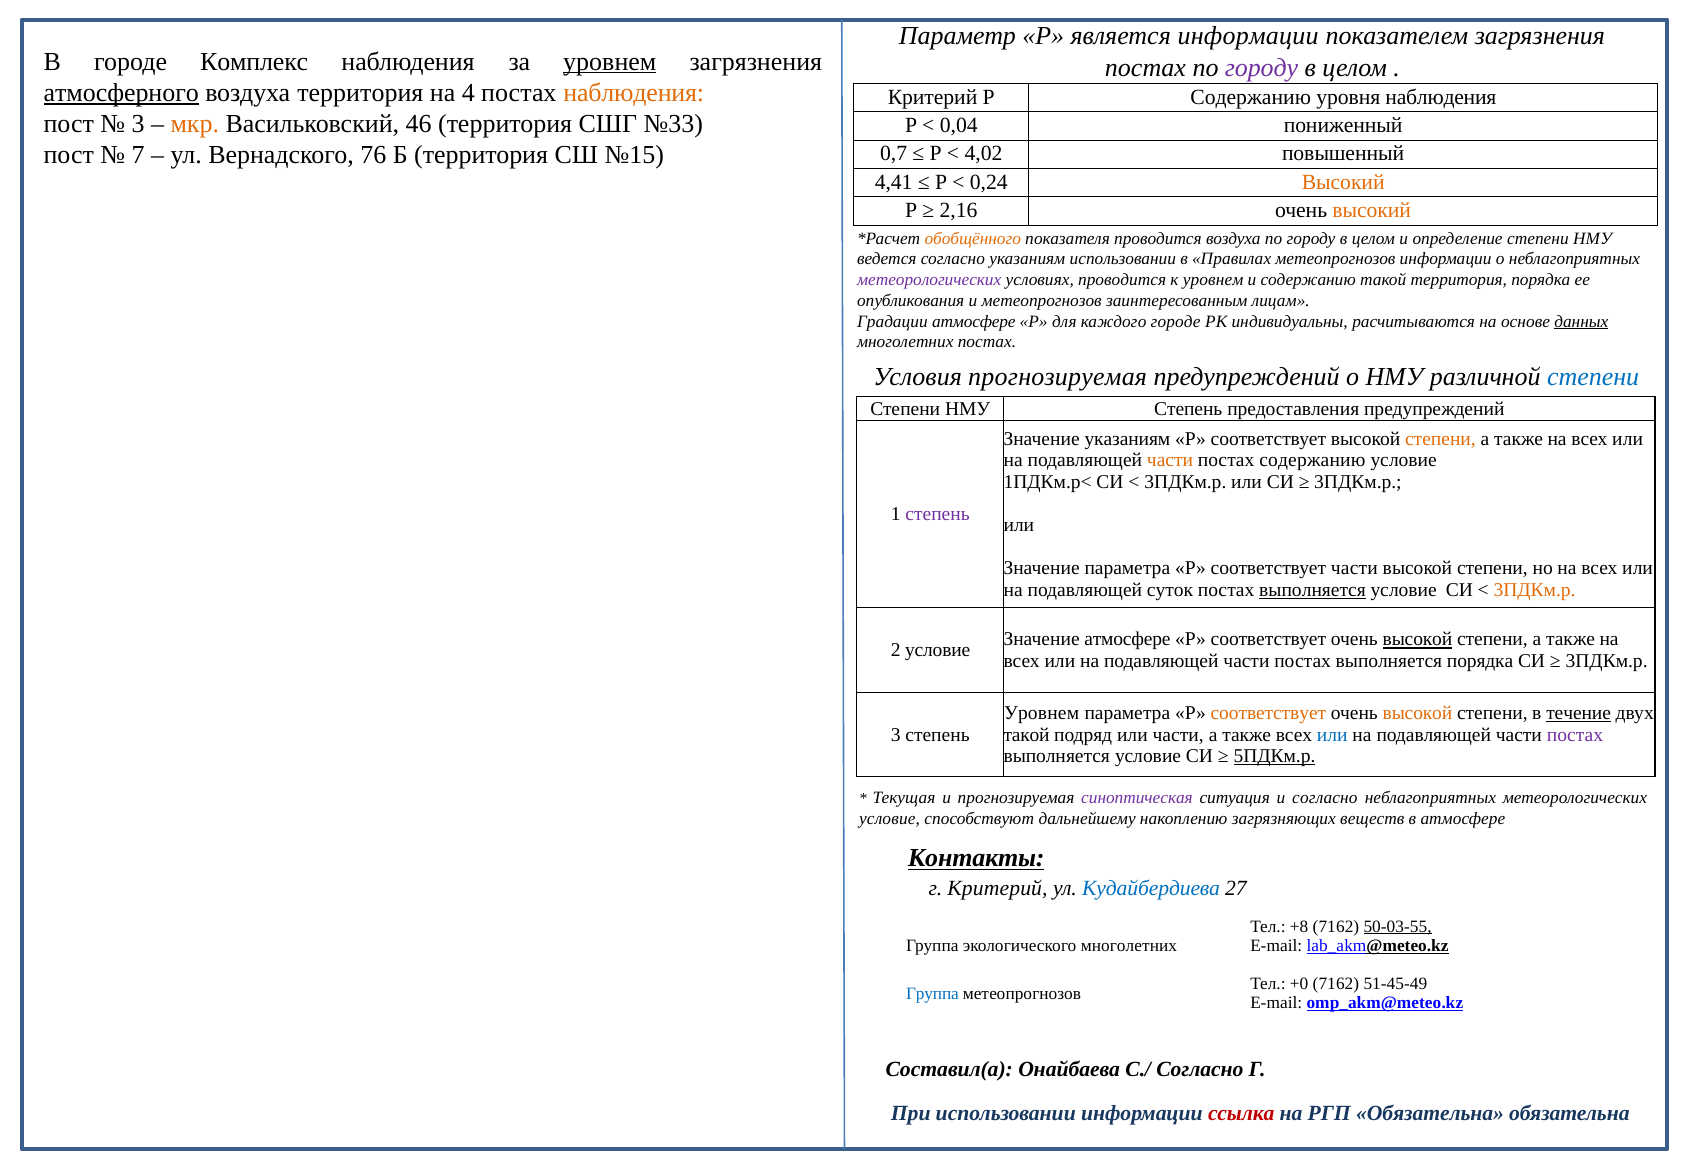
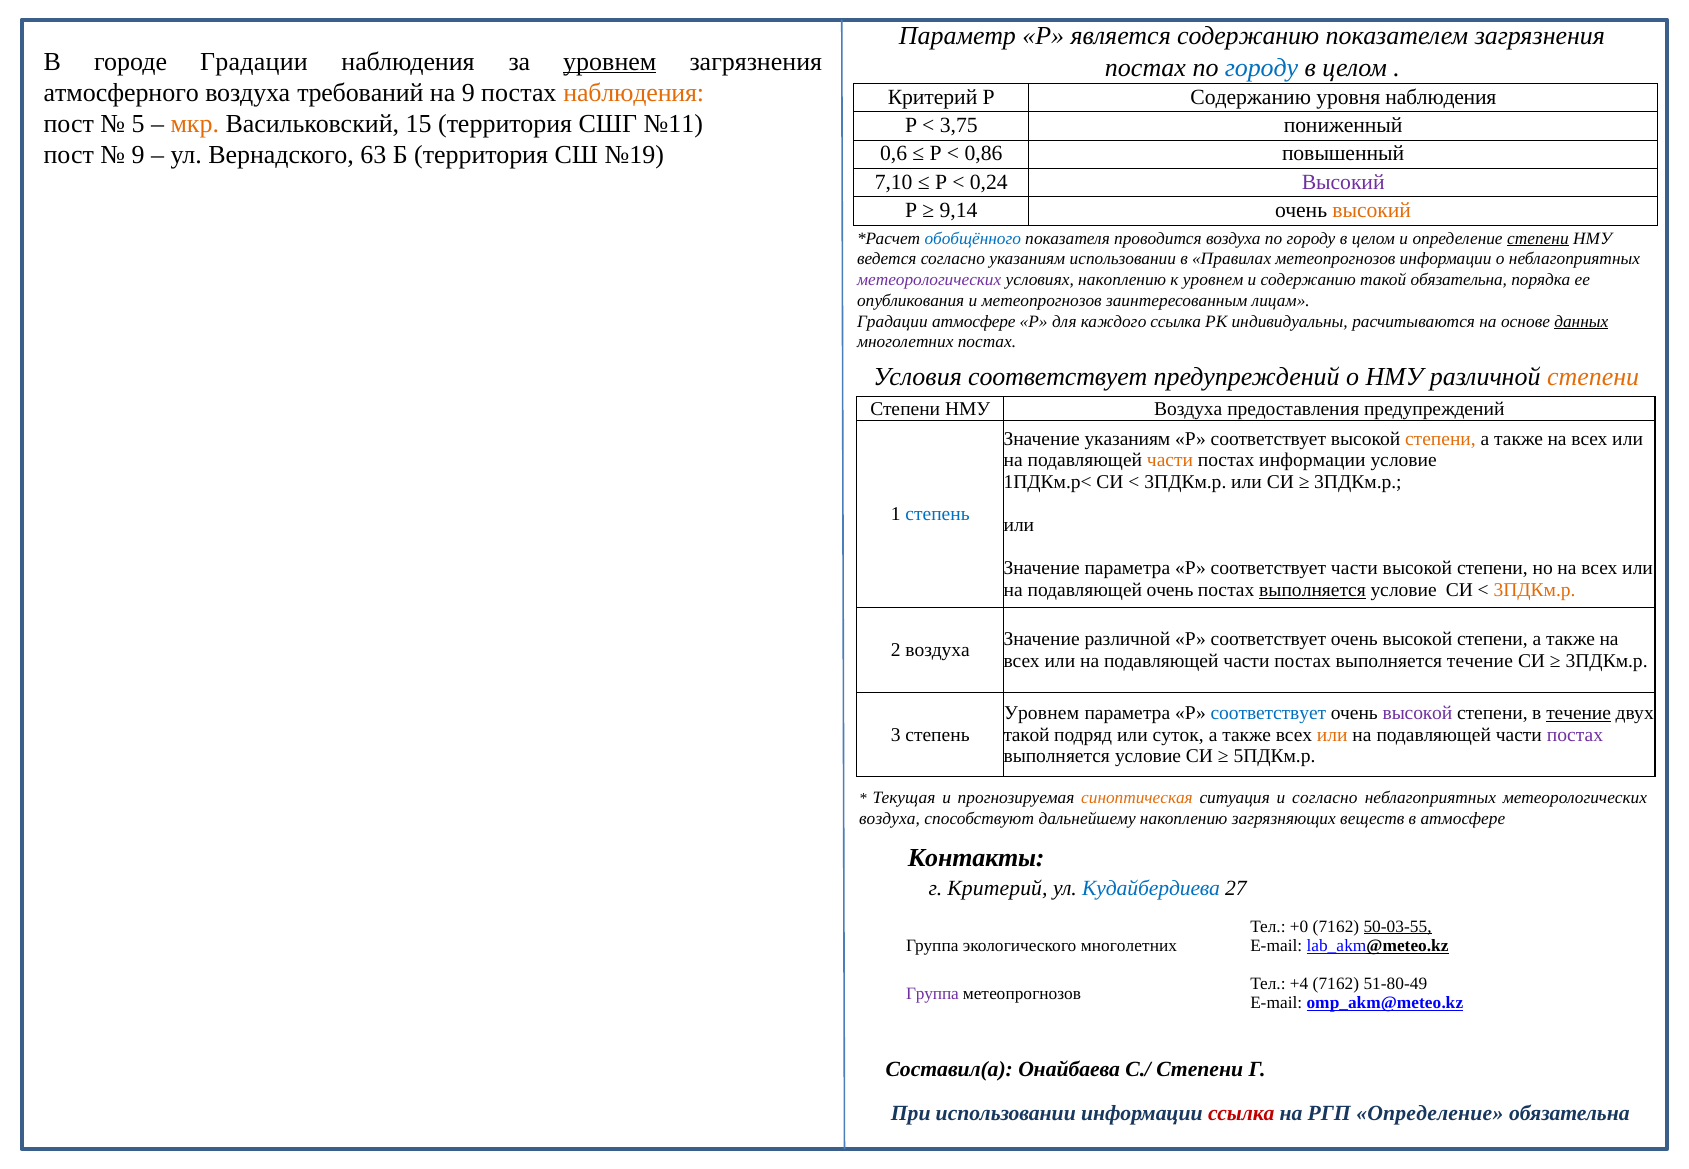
является информации: информации -> содержанию (1248, 36)
городе Комплекс: Комплекс -> Градации (254, 62)
городу colour: purple -> blue (1262, 67)
атмосферного underline: present -> none (121, 93)
воздуха территория: территория -> требований (360, 93)
на 4: 4 -> 9 (468, 93)
3: 3 -> 5 (138, 124)
46: 46 -> 15 (419, 124)
№33: №33 -> №11 (673, 124)
0,04: 0,04 -> 3,75 (959, 125)
7: 7 -> 9 (138, 155)
76: 76 -> 63 (373, 155)
№15: №15 -> №19 (634, 155)
0,7: 0,7 -> 0,6 (894, 154)
4,02: 4,02 -> 0,86 (983, 154)
4,41: 4,41 -> 7,10 (894, 182)
Высокий colour: orange -> purple (1343, 182)
2,16: 2,16 -> 9,14 (959, 211)
обобщённого colour: orange -> blue (973, 239)
степени underline: none -> present (1538, 239)
условиях проводится: проводится -> накоплению (1122, 280)
такой территория: территория -> обязательна (1459, 280)
каждого городе: городе -> ссылка (1176, 322)
Условия прогнозируемая: прогнозируемая -> соответствует (1058, 377)
степени colour: blue -> orange (1593, 377)
НМУ Степень: Степень -> Воздуха (1188, 409)
постах содержанию: содержанию -> информации (1312, 460)
степень colour: purple -> blue (938, 514)
подавляющей суток: суток -> очень (1170, 590)
Значение атмосфере: атмосфере -> различной (1127, 640)
высокой underline: present -> none (1417, 640)
2 условие: условие -> воздуха (938, 651)
выполняется порядка: порядка -> течение (1480, 661)
соответствует colour: orange -> blue (1268, 713)
высокой colour: orange -> purple (1417, 713)
или части: части -> суток (1178, 735)
или colour: blue -> orange (1332, 735)
5ПДКм.р underline: present -> none (1274, 757)
синоптическая colour: purple -> orange (1137, 798)
условие: условие -> воздуха (890, 819)
Контакты underline: present -> none (976, 859)
+8: +8 -> +0 (1299, 927)
+0: +0 -> +4 (1299, 984)
51-45-49: 51-45-49 -> 51-80-49 (1395, 984)
Группа colour: blue -> purple (932, 994)
С./ Согласно: Согласно -> Степени (1200, 1070)
РГП Обязательна: Обязательна -> Определение (1430, 1113)
